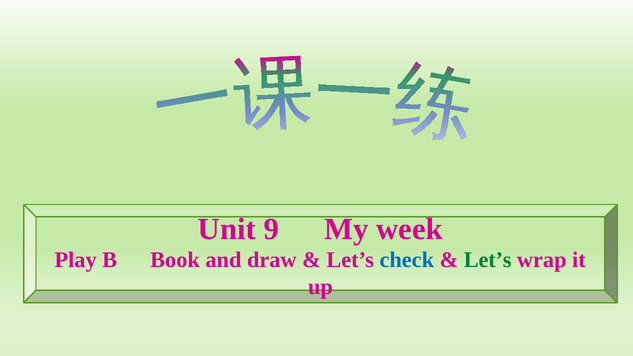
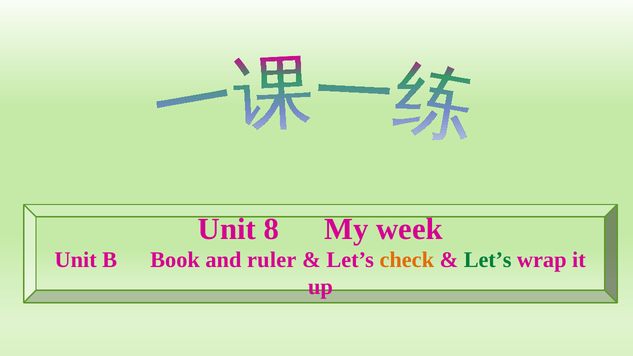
9: 9 -> 8 (271, 229)
Play: Play -> Unit (76, 260)
draw: draw -> ruler (272, 260)
check colour: blue -> orange (407, 260)
